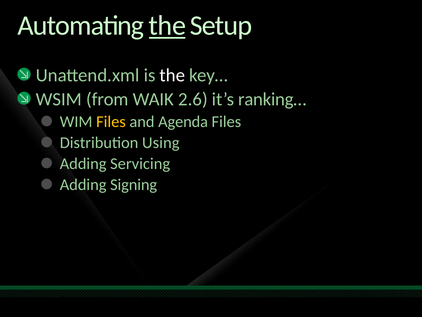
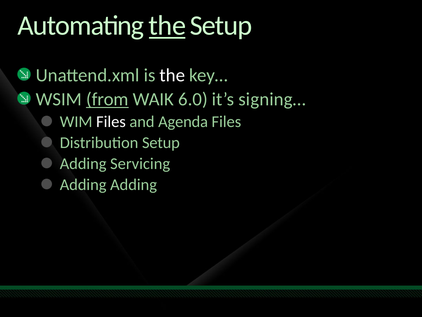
from underline: none -> present (107, 99)
2.6: 2.6 -> 6.0 (193, 99)
ranking…: ranking… -> signing… (272, 99)
Files colour: yellow -> white (111, 122)
Distribution Using: Using -> Setup (161, 143)
Adding Signing: Signing -> Adding (134, 185)
